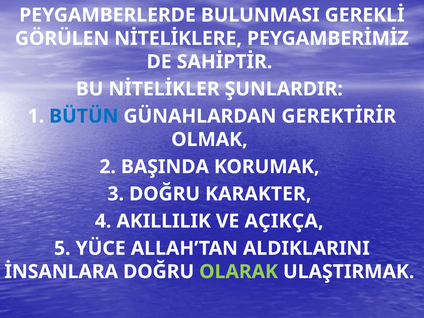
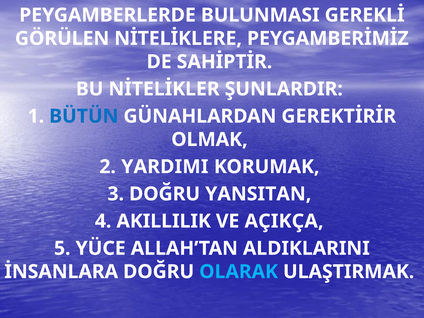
BAŞINDA: BAŞINDA -> YARDIMI (165, 167)
KARAKTER: KARAKTER -> YANSITAN (258, 194)
OLARAK colour: light green -> light blue (239, 272)
